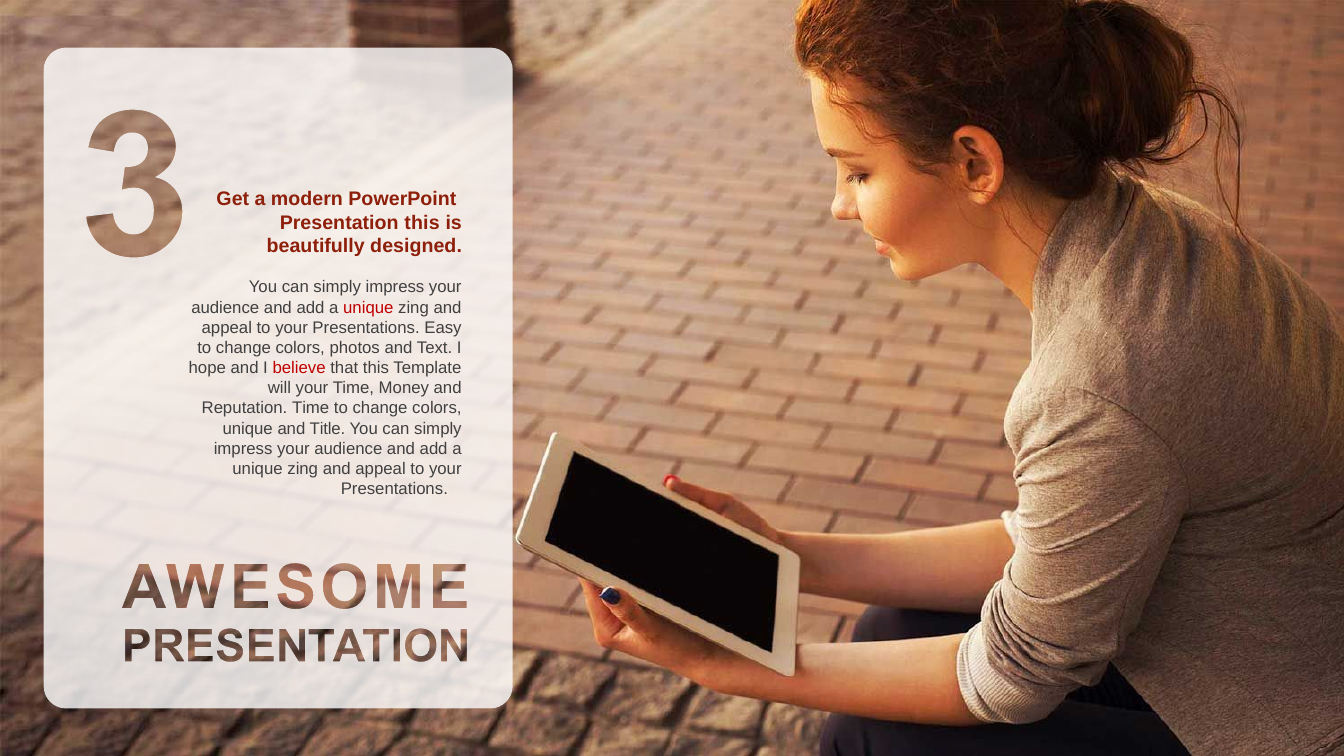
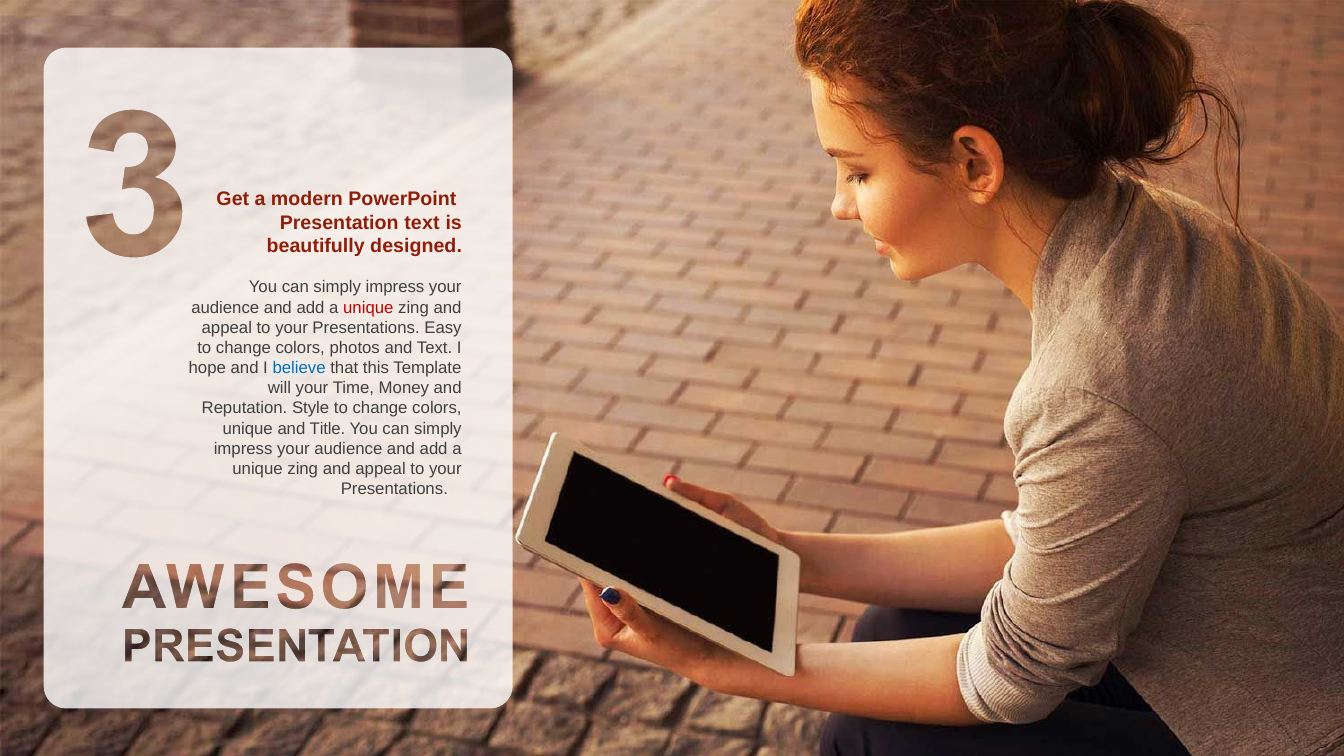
Presentation this: this -> text (422, 223)
believe colour: red -> blue (299, 368)
Reputation Time: Time -> Style (311, 408)
